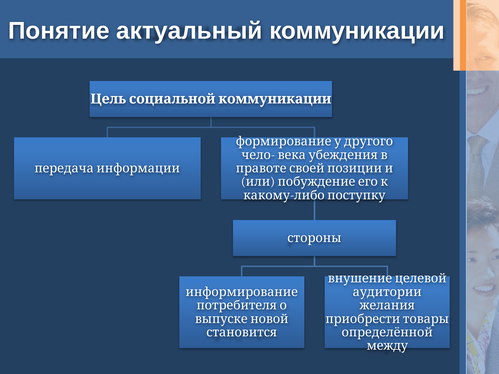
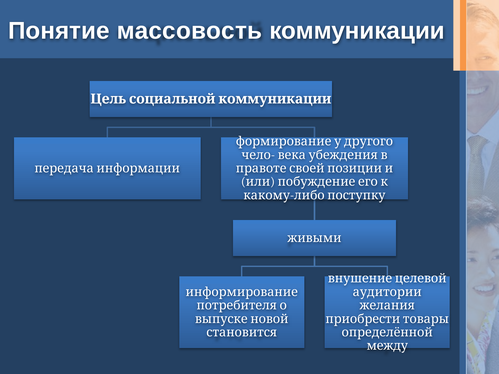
актуальный: актуальный -> массовость (189, 31)
стороны: стороны -> живыми (314, 238)
